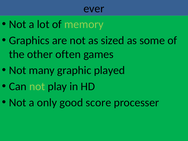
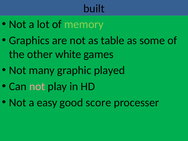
ever: ever -> built (94, 9)
sized: sized -> table (113, 40)
often: often -> white (68, 54)
not colour: light green -> pink (37, 86)
only: only -> easy (47, 103)
